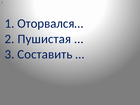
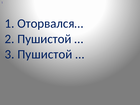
2 Пушистая: Пушистая -> Пушистой (44, 39)
3 Составить: Составить -> Пушистой (45, 54)
